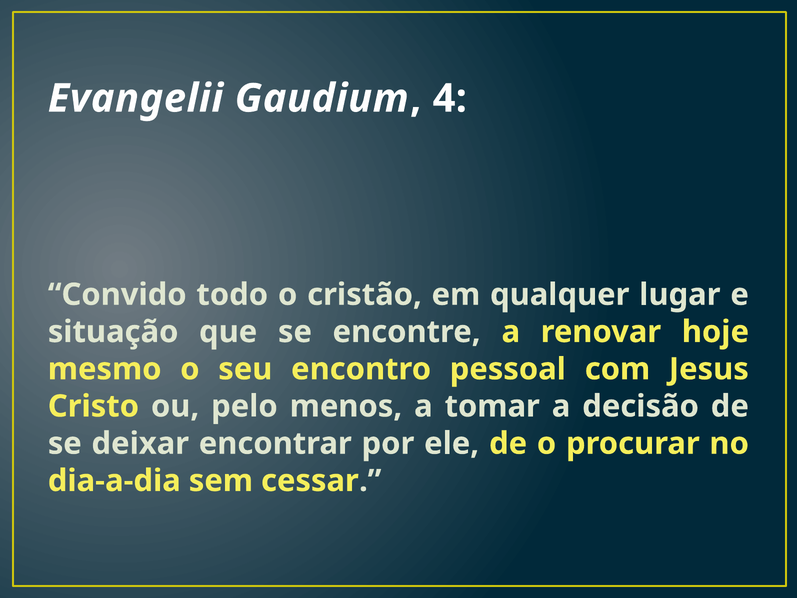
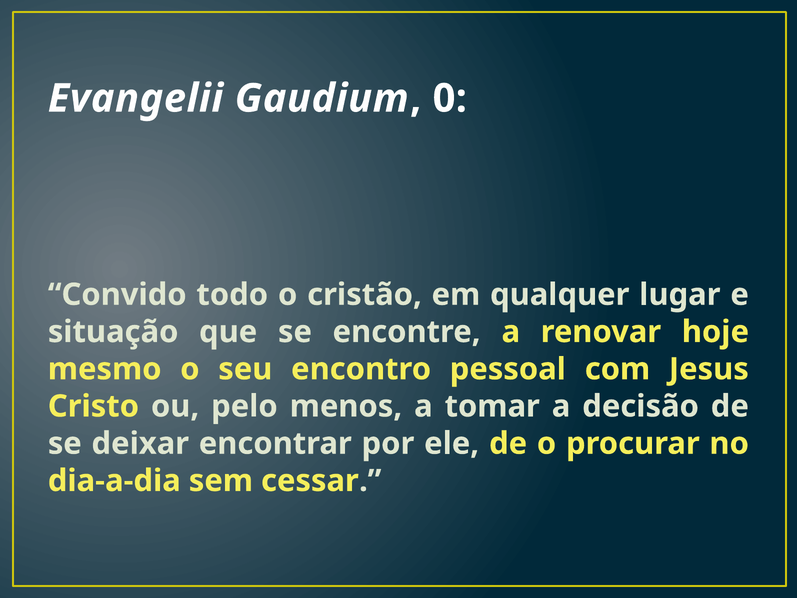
4: 4 -> 0 (450, 98)
